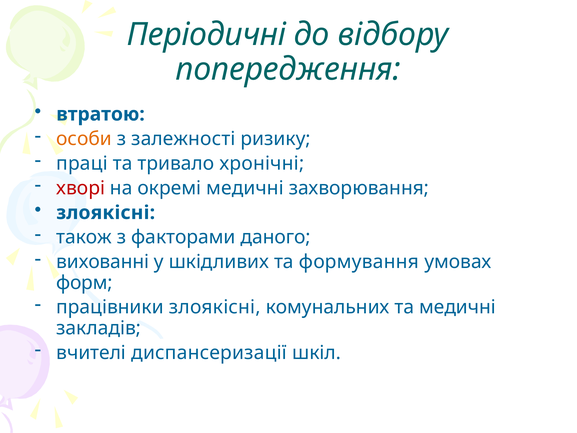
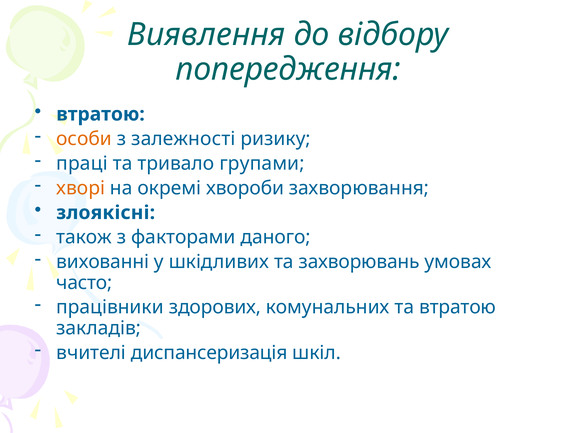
Періодичні: Періодичні -> Виявлення (206, 34)
хронічні: хронічні -> групами (262, 163)
хворі colour: red -> orange (81, 188)
окремі медичні: медичні -> хвороби (245, 188)
формування: формування -> захворювань (359, 262)
форм: форм -> часто (84, 283)
працівники злоякісні: злоякісні -> здорових (215, 307)
та медичні: медичні -> втратою (458, 307)
диспансеризації: диспансеризації -> диспансеризація (209, 352)
